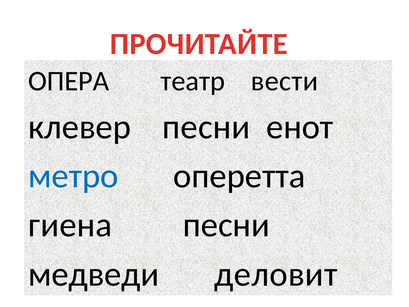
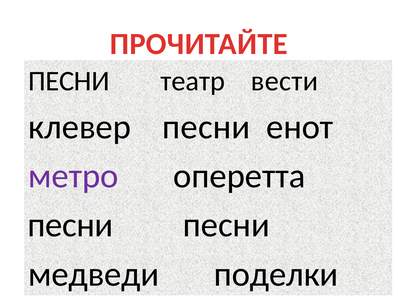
ОПЕРА: ОПЕРА -> ПЕСНИ (69, 81)
метро colour: blue -> purple (73, 176)
гиена: гиена -> песни (70, 225)
деловит: деловит -> поделки (276, 274)
